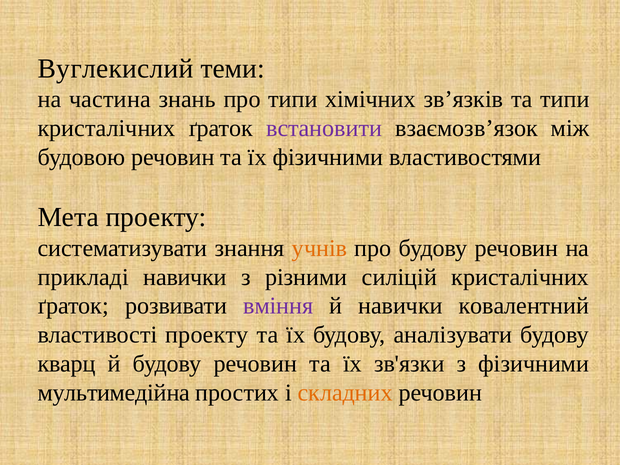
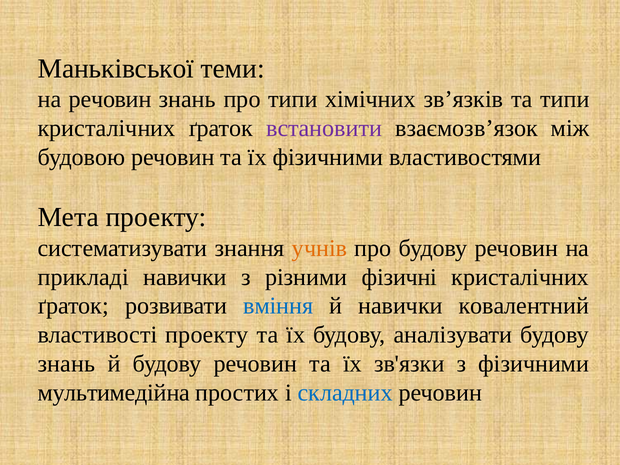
Вуглекислий: Вуглекислий -> Маньківської (116, 68)
на частина: частина -> речовин (110, 99)
силіцій: силіцій -> фізичні (400, 277)
вміння colour: purple -> blue (278, 306)
кварц: кварц -> знань (67, 364)
складних colour: orange -> blue (345, 393)
